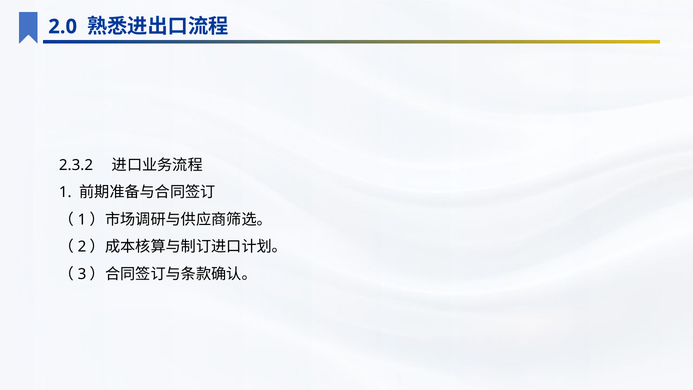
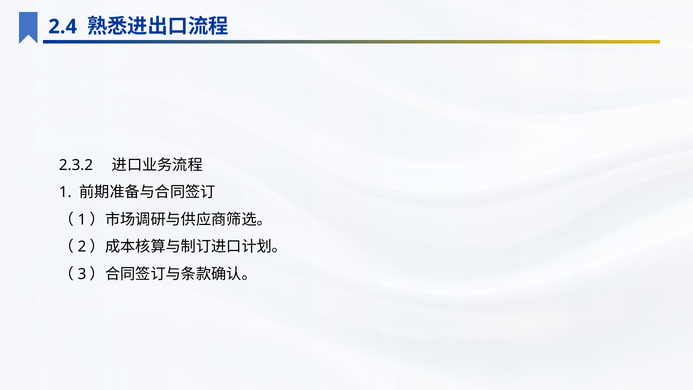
2.0: 2.0 -> 2.4 (63, 27)
